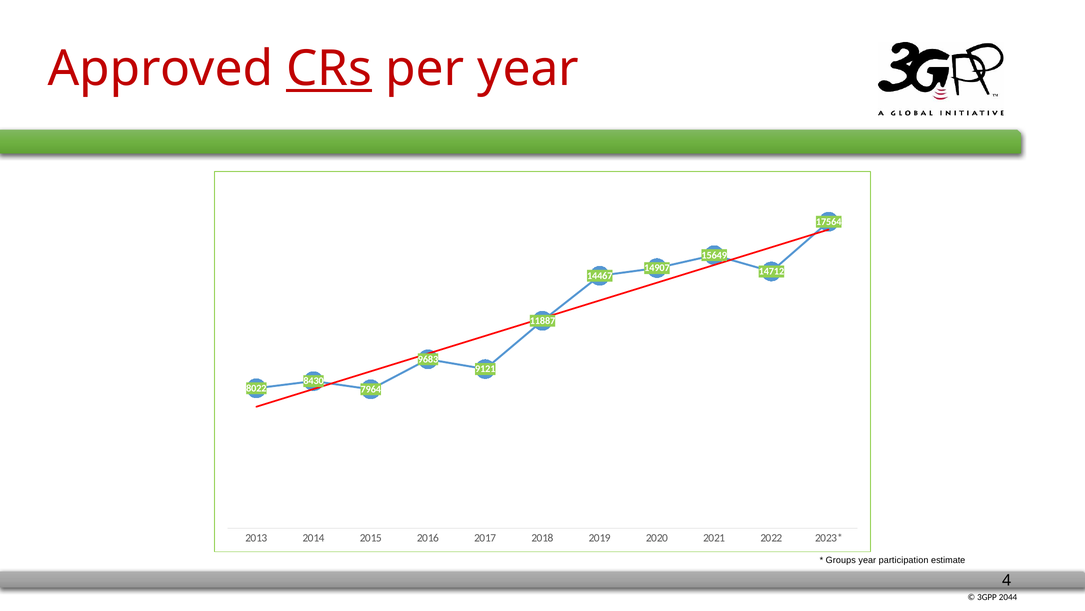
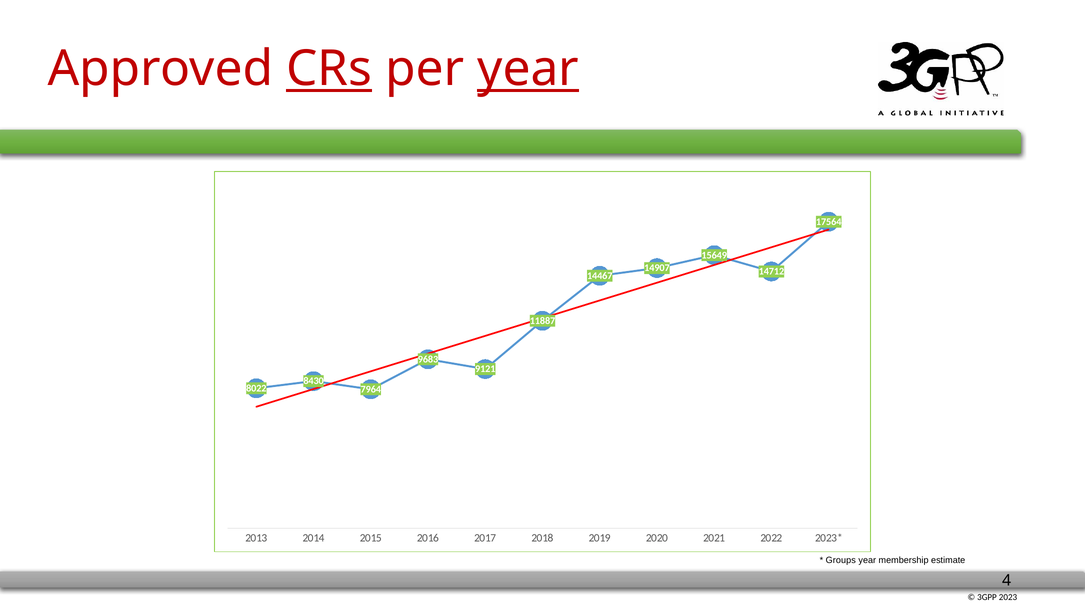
year underline: none -> present (528, 69)
participation: participation -> membership (904, 560)
2044: 2044 -> 2023 (1008, 597)
